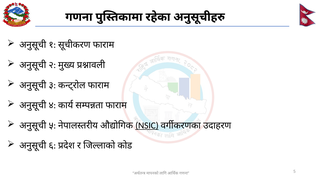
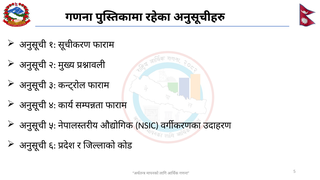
NSIC underline: present -> none (147, 125)
